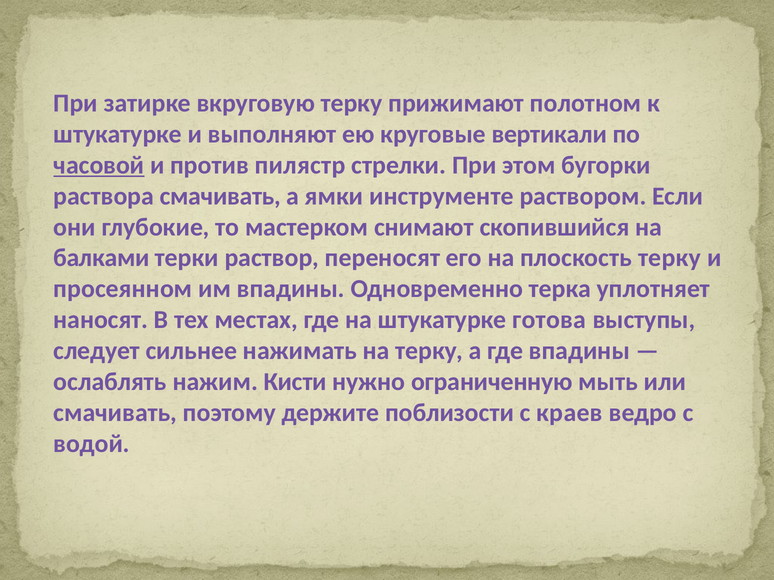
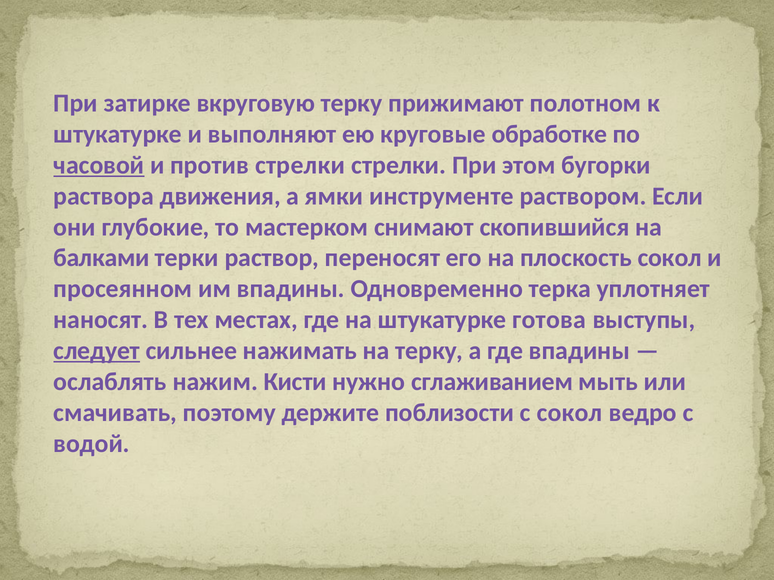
вертикали: вертикали -> обработке (549, 134)
против пилястр: пилястр -> стрелки (300, 165)
раствора смачивать: смачивать -> движения (220, 196)
плоскость терку: терку -> сокол (670, 258)
следует underline: none -> present (97, 351)
ограниченную: ограниченную -> сглаживанием (492, 382)
с краев: краев -> сокол (569, 413)
